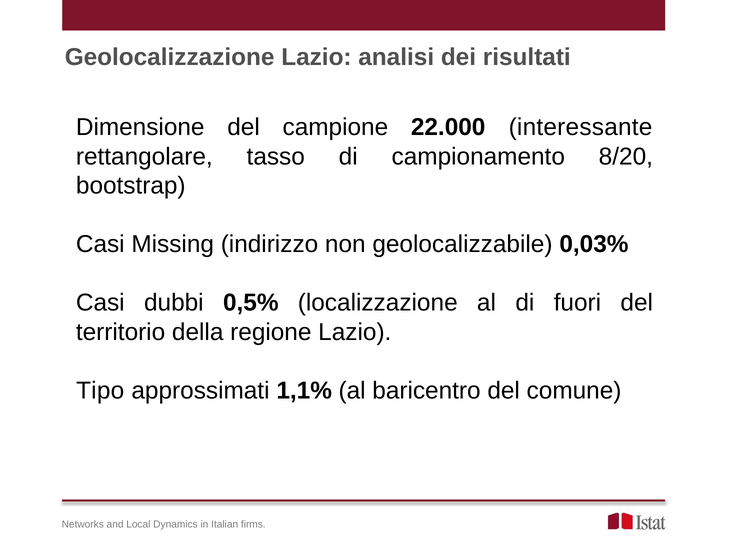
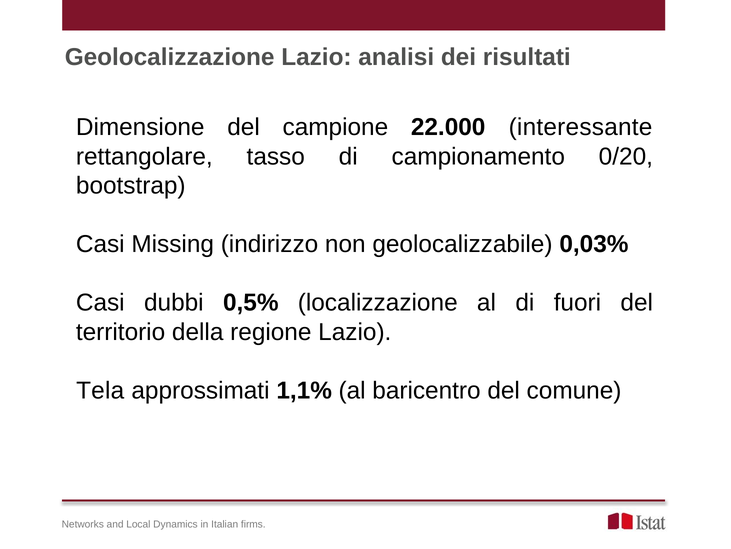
8/20: 8/20 -> 0/20 (626, 156)
Tipo: Tipo -> Tela (100, 390)
